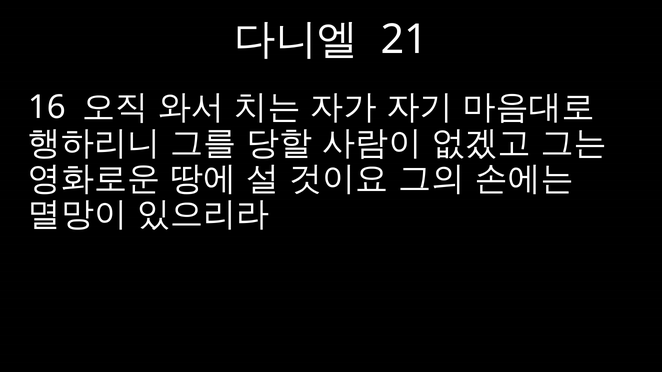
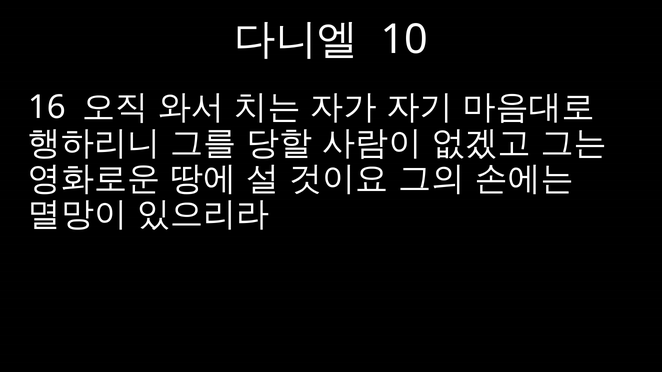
21: 21 -> 10 (404, 40)
